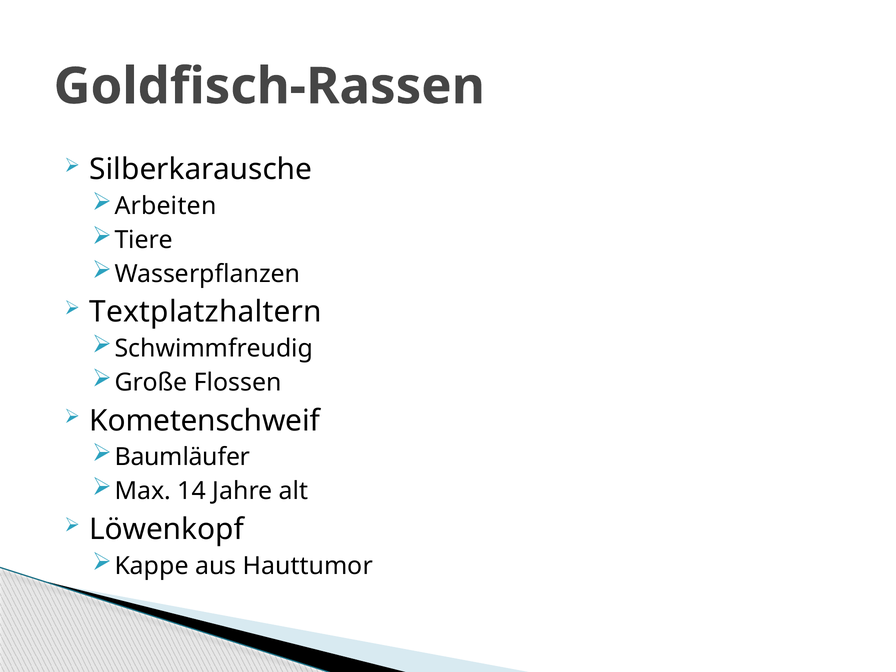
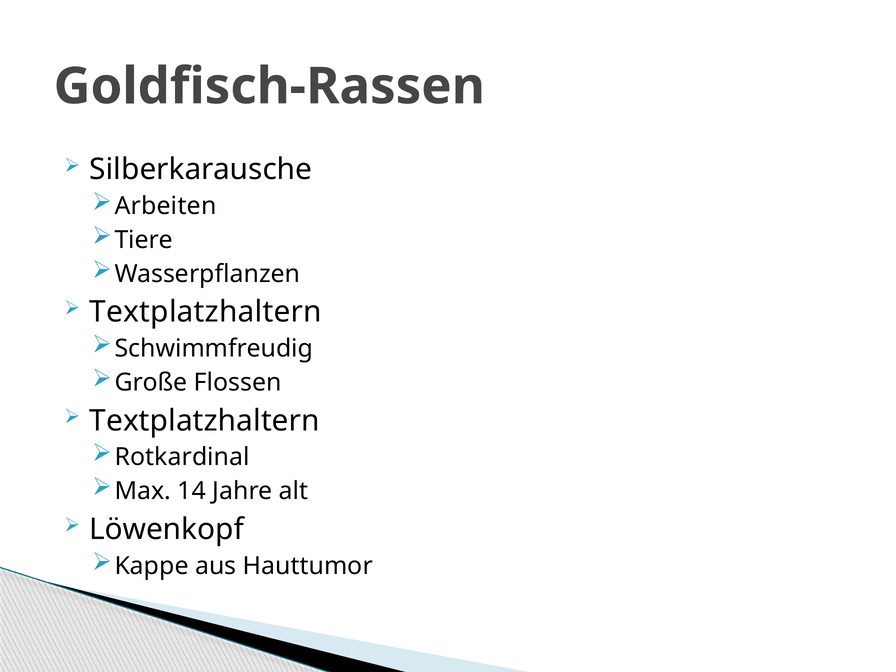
Kometenschweif: Kometenschweif -> Textplatzhaltern (205, 421)
Baumläufer: Baumläufer -> Rotkardinal (182, 457)
